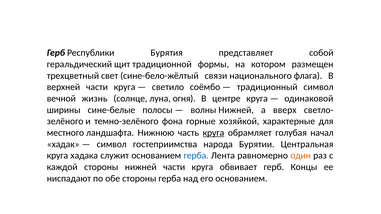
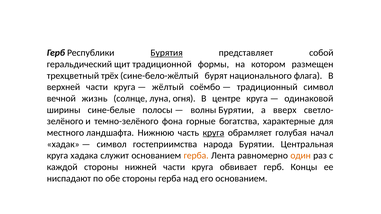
Бурятия underline: none -> present (167, 53)
свет: свет -> трёх (110, 76)
связи: связи -> бурят (216, 76)
светило: светило -> жёлтый (168, 87)
волны Нижней: Нижней -> Бурятии (236, 110)
хозяйкой: хозяйкой -> богатства (239, 121)
герба colour: blue -> orange (196, 156)
